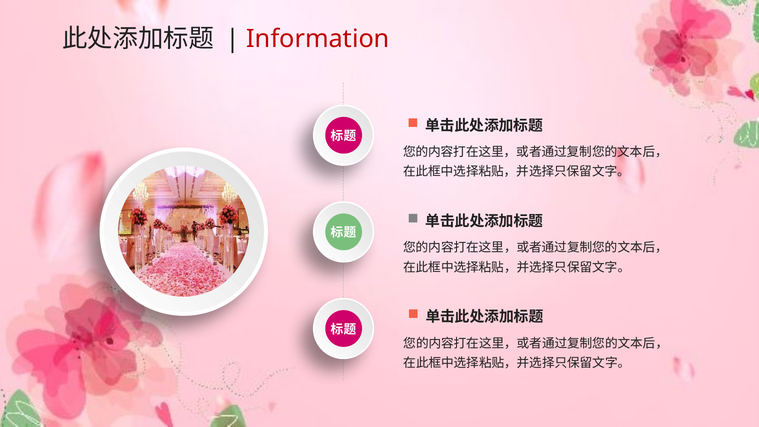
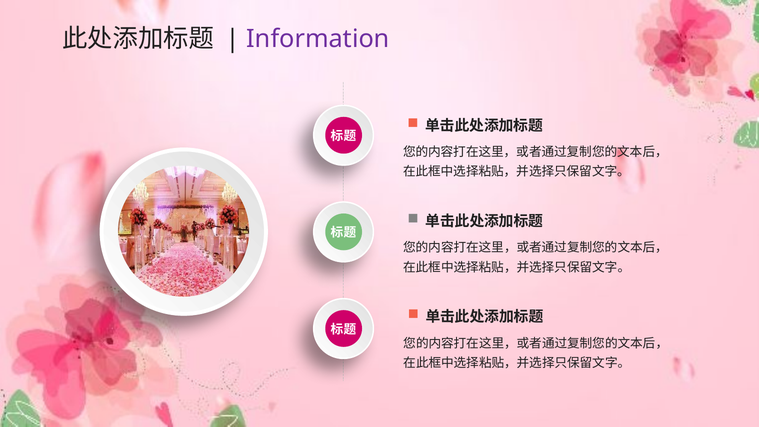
Information colour: red -> purple (318, 39)
